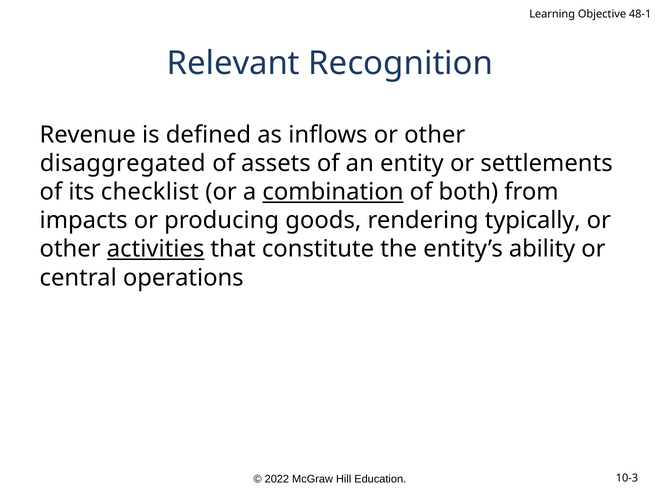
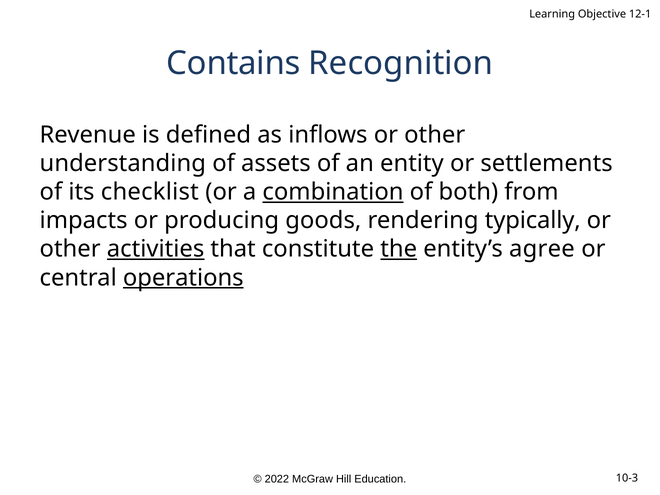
48-1: 48-1 -> 12-1 (640, 14)
Relevant: Relevant -> Contains (233, 63)
disaggregated: disaggregated -> understanding (123, 163)
the underline: none -> present (399, 249)
ability: ability -> agree (542, 249)
operations underline: none -> present (183, 278)
